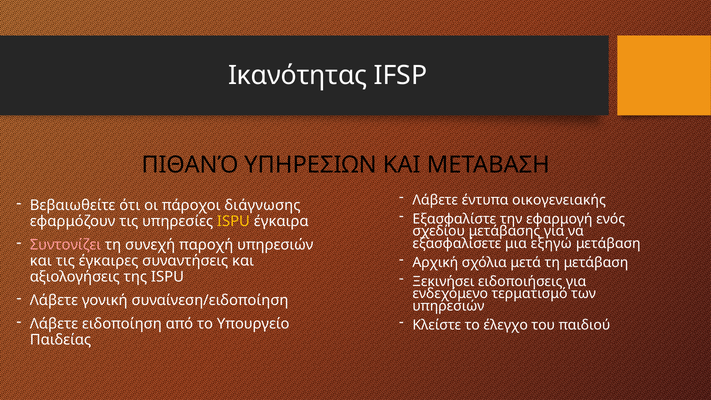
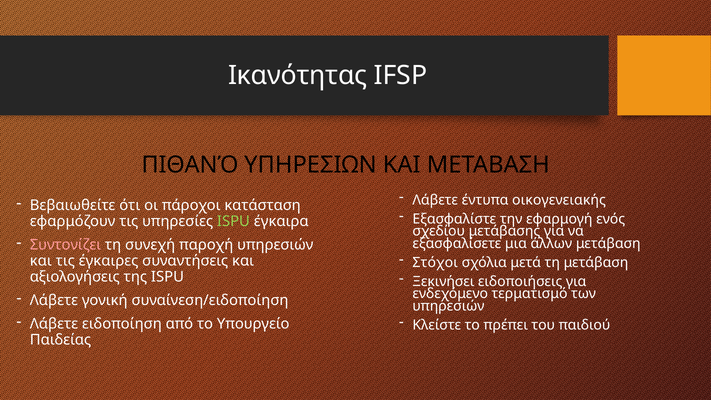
διάγνωσης: διάγνωσης -> κατάσταση (263, 206)
ISPU colour: yellow -> light green (233, 222)
εξηγώ: εξηγώ -> άλλων (551, 243)
Αρχική: Αρχική -> Στόχοι (435, 262)
έλεγχο: έλεγχο -> πρέπει (506, 325)
